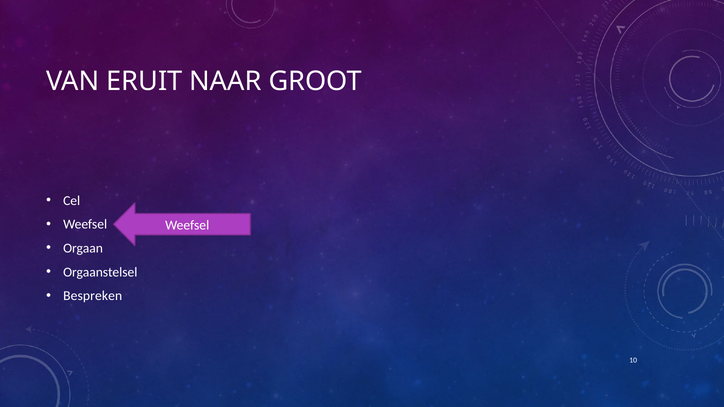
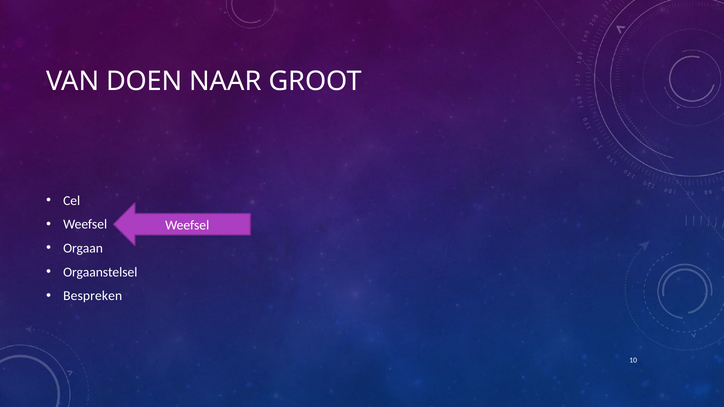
ERUIT: ERUIT -> DOEN (144, 81)
